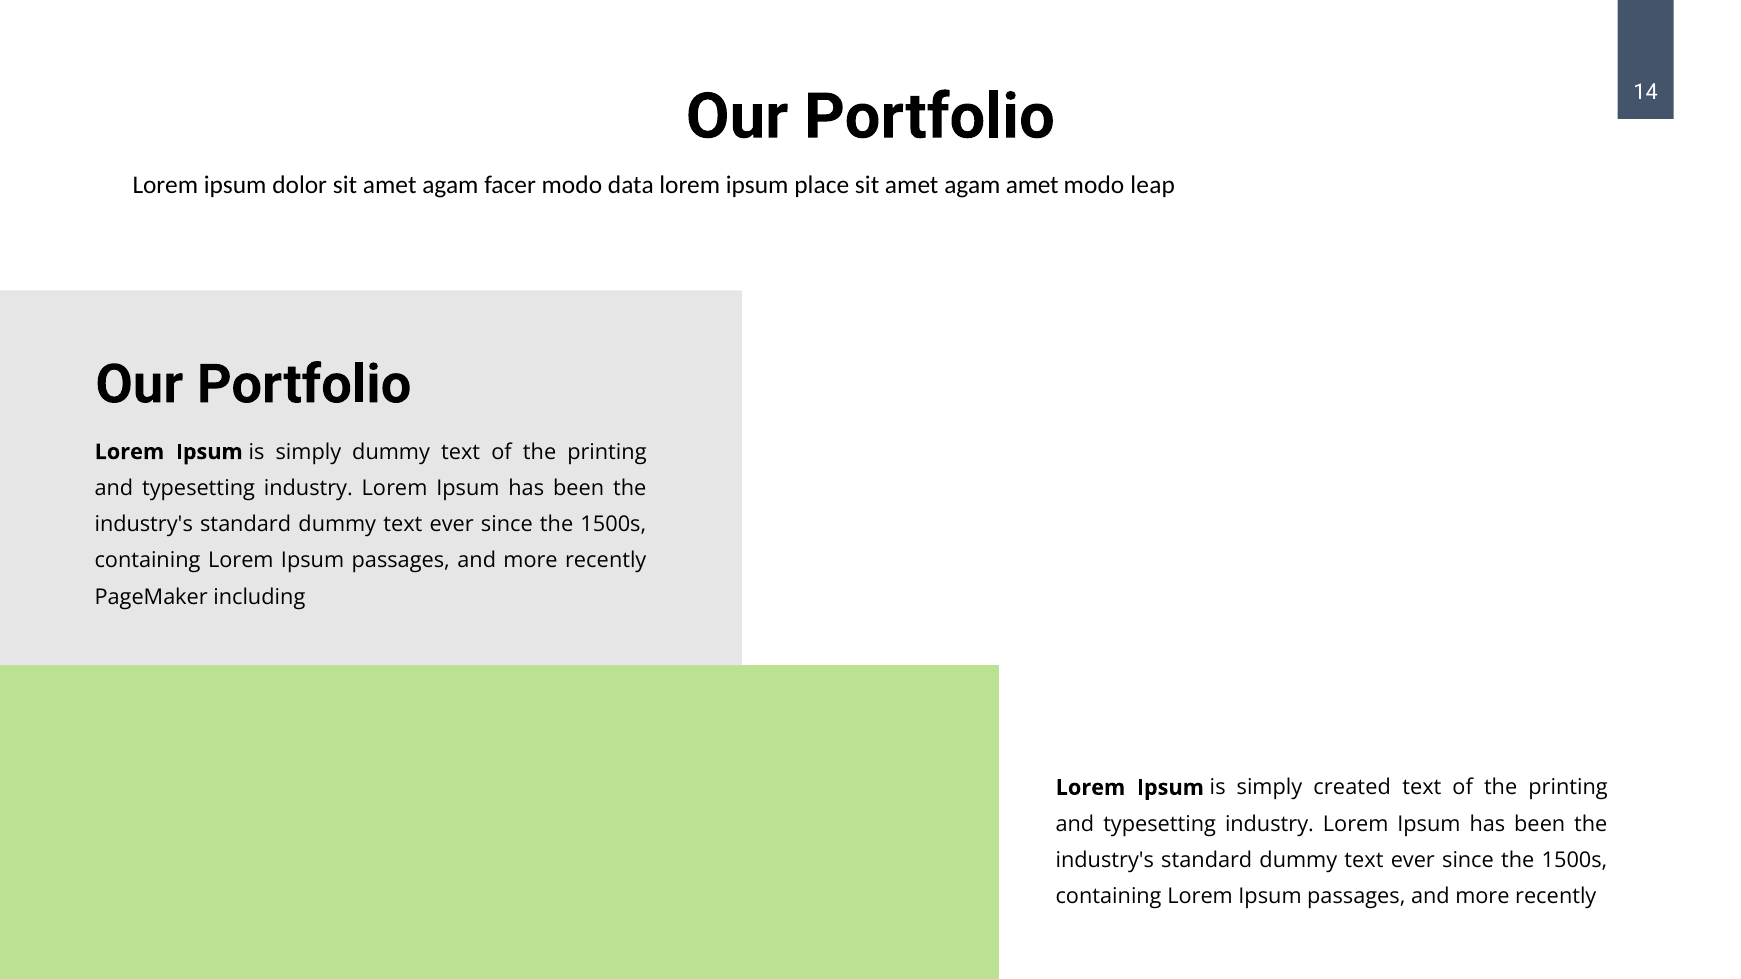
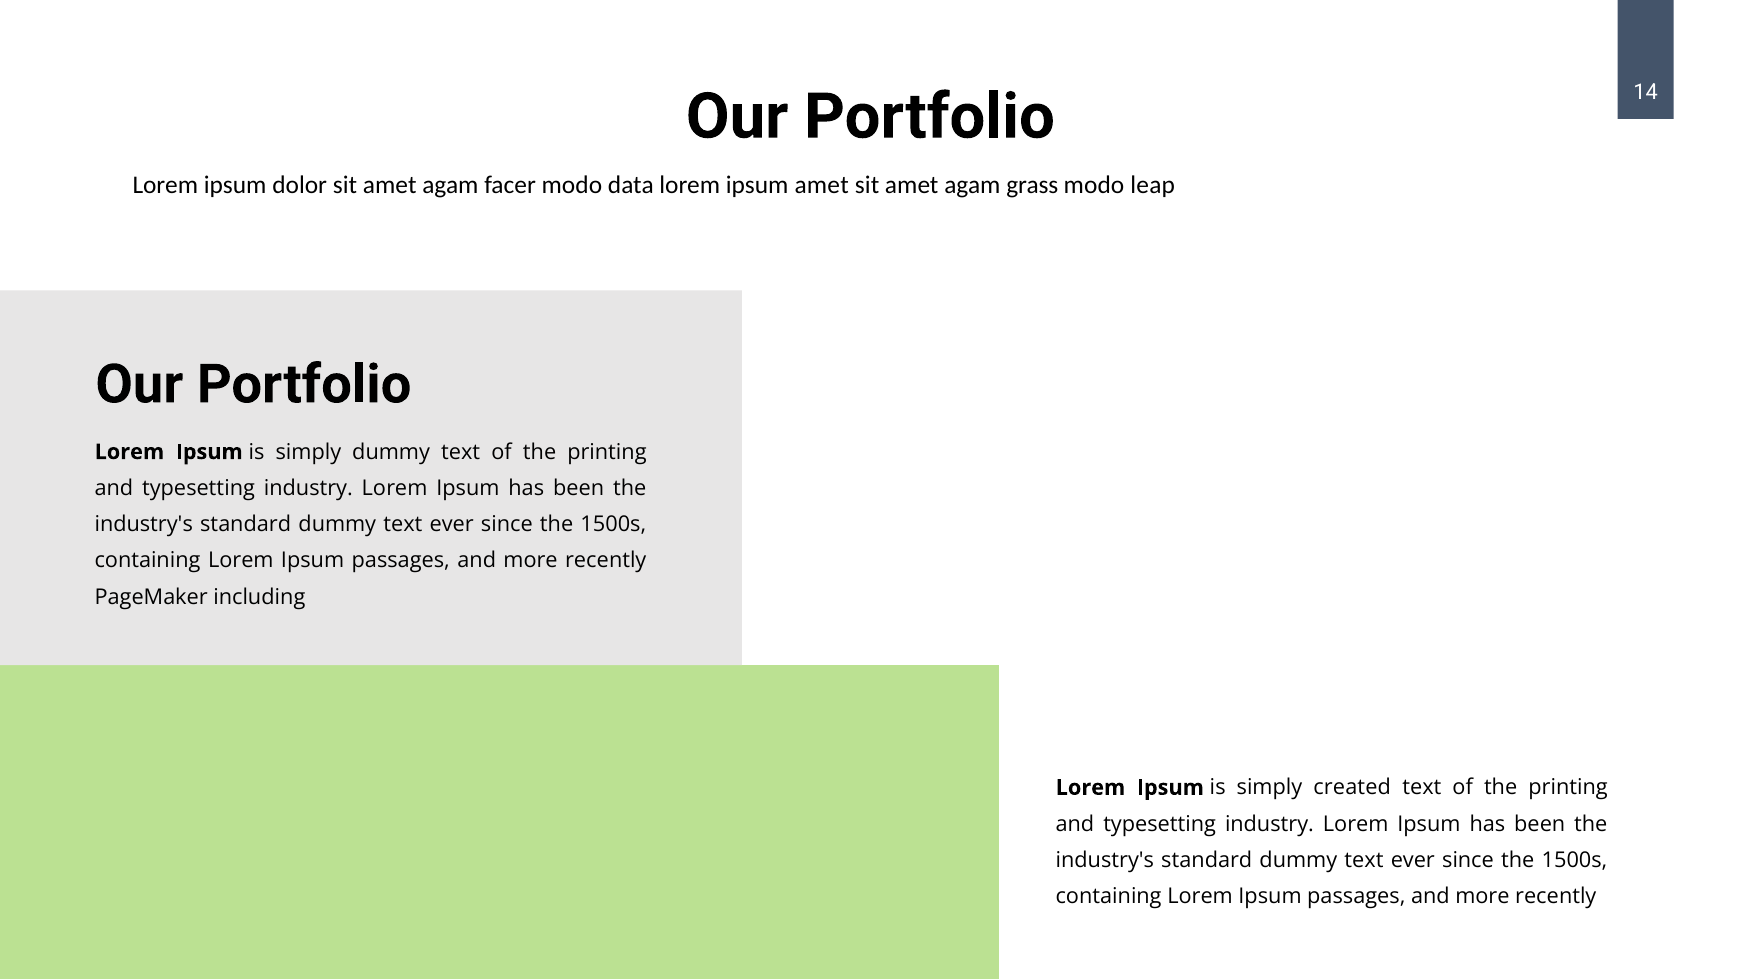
ipsum place: place -> amet (822, 186)
agam amet: amet -> grass (1032, 186)
